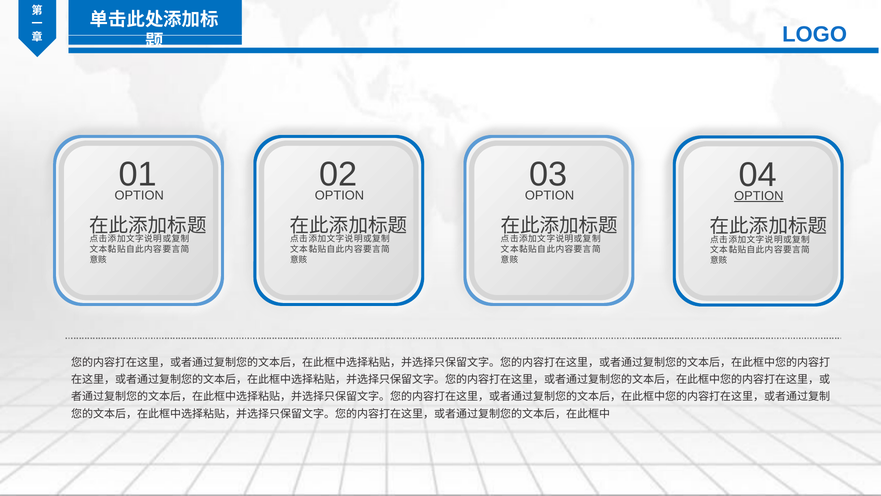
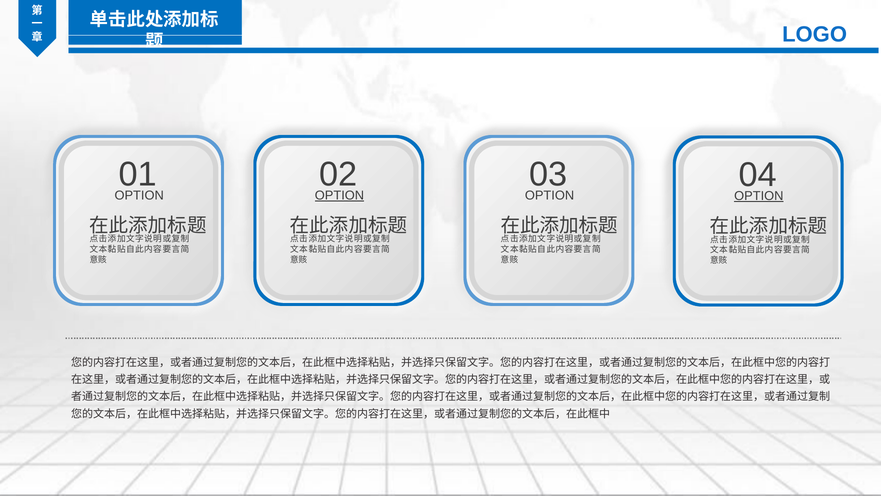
OPTION underline: none -> present (339, 195)
